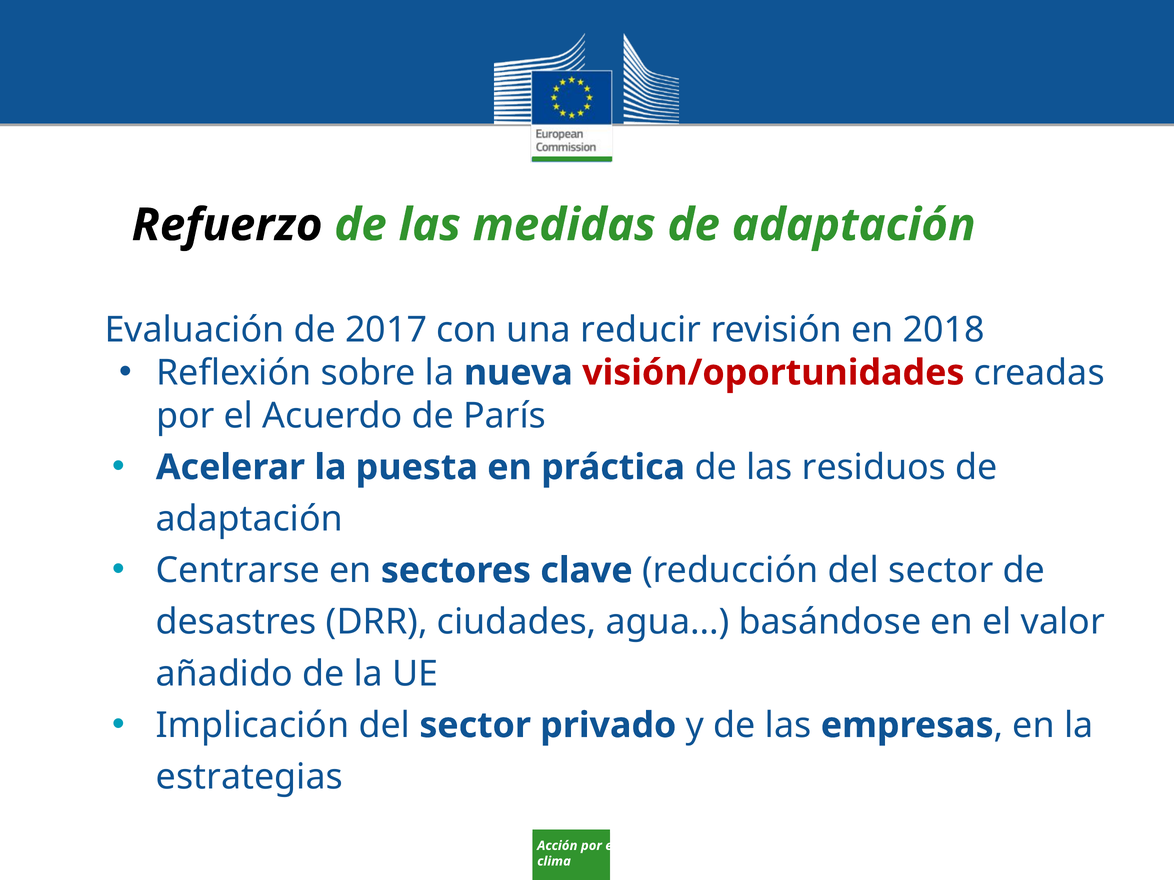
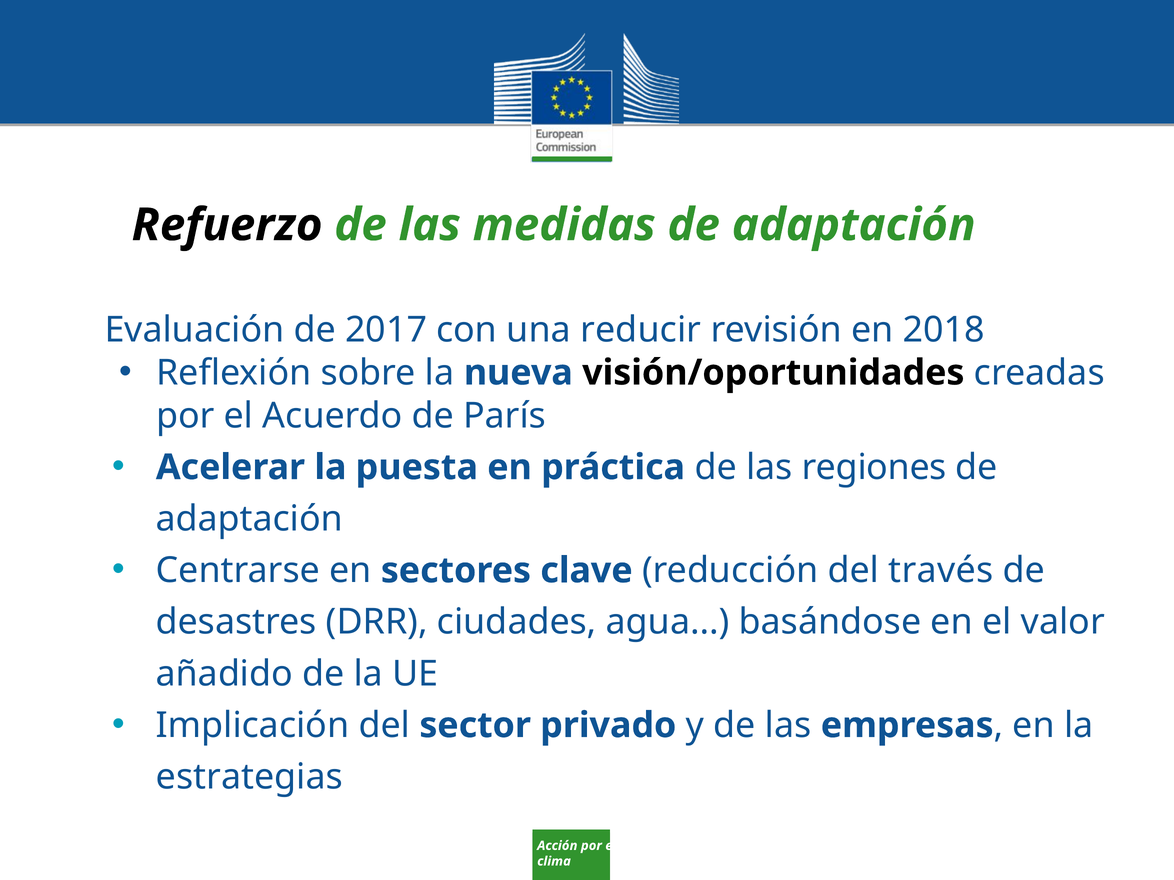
visión/oportunidades colour: red -> black (773, 373)
residuos: residuos -> regiones (874, 468)
reducción del sector: sector -> través (941, 571)
